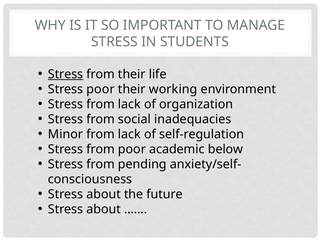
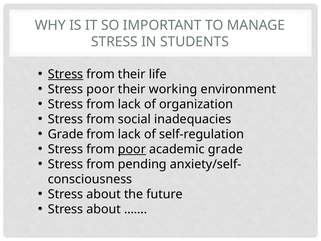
Minor: Minor -> Grade (66, 134)
poor underline: none -> present (132, 149)
academic below: below -> grade (225, 149)
